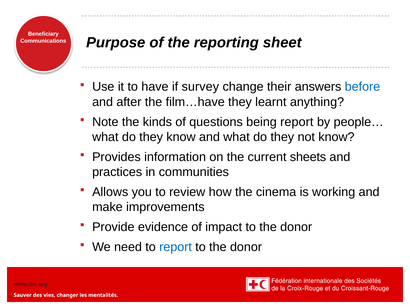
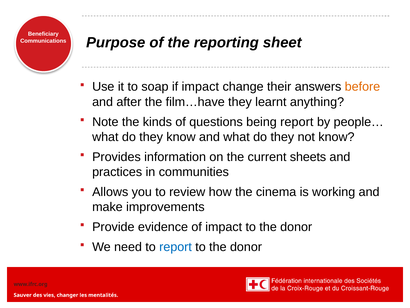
have: have -> soap (155, 87)
if survey: survey -> impact (200, 87)
before colour: blue -> orange (362, 87)
